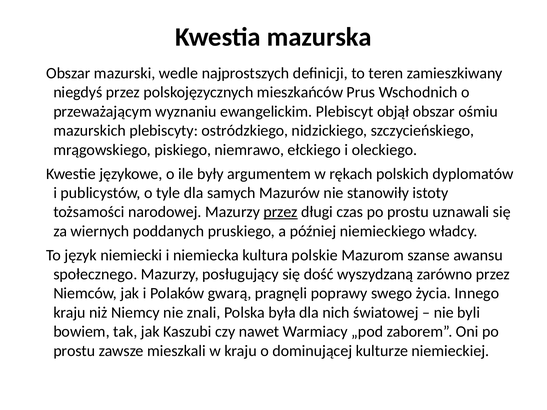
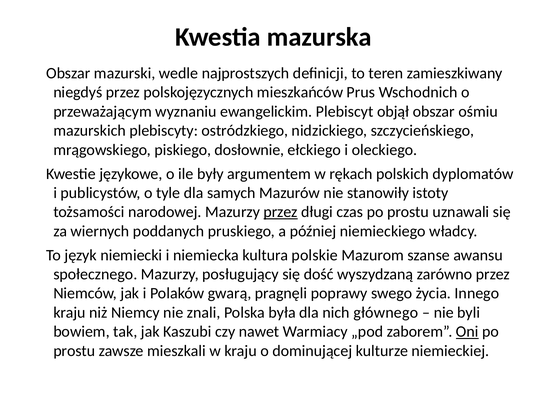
niemrawo: niemrawo -> dosłownie (249, 150)
światowej: światowej -> głównego (386, 313)
Oni underline: none -> present (467, 332)
